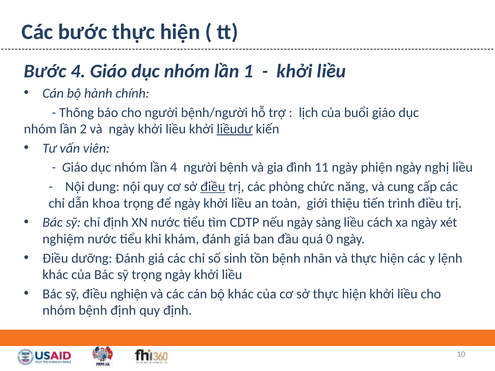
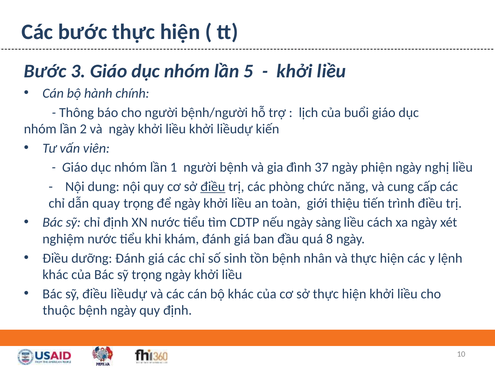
Bước 4: 4 -> 3 (78, 71)
1: 1 -> 5 (248, 71)
liềudự underline: present -> none (235, 129)
lần 4: 4 -> 1 (174, 168)
11: 11 -> 37 (322, 168)
khoa: khoa -> quay (106, 203)
0: 0 -> 8 (330, 239)
điều nghiện: nghiện -> liềudự (129, 294)
nhóm: nhóm -> thuộc (59, 311)
bệnh định: định -> ngày (123, 311)
